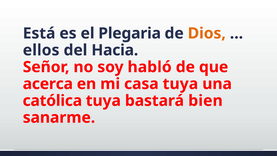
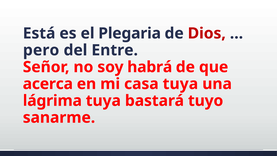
Dios colour: orange -> red (207, 33)
ellos: ellos -> pero (41, 50)
Hacia: Hacia -> Entre (115, 50)
habló: habló -> habrá (150, 67)
católica: católica -> lágrima (52, 101)
bien: bien -> tuyo (206, 101)
